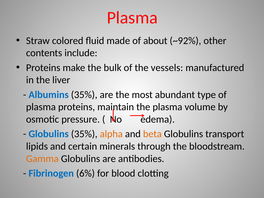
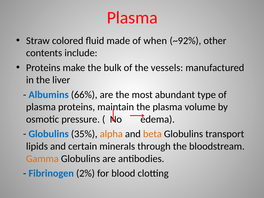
about: about -> when (155, 41)
Albumins 35%: 35% -> 66% (84, 95)
6%: 6% -> 2% (85, 173)
